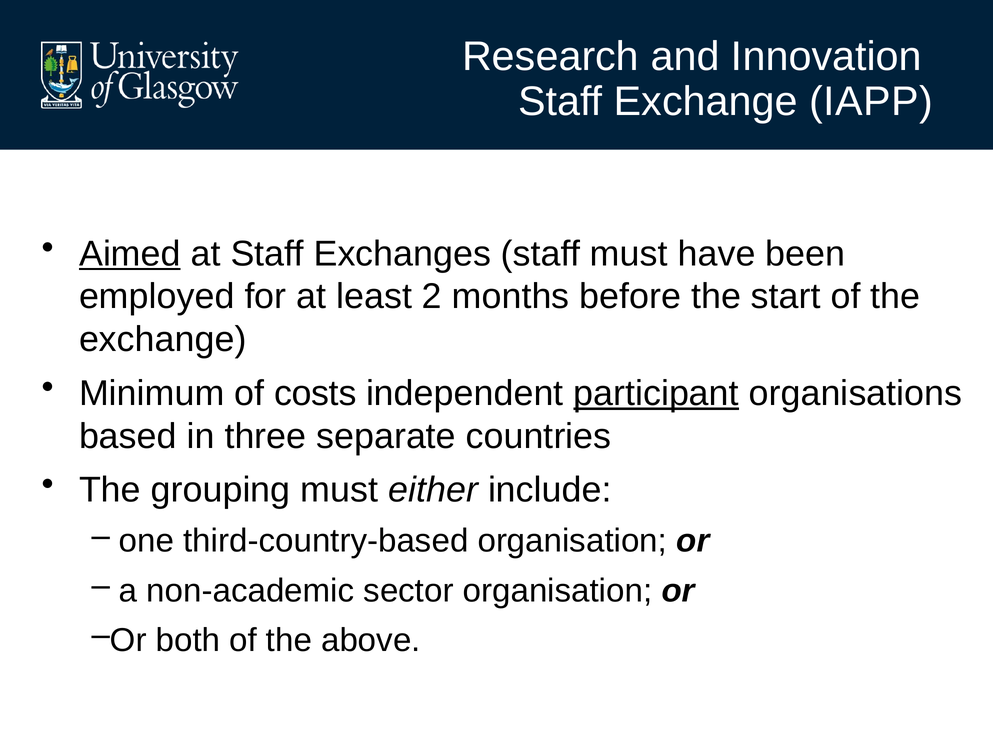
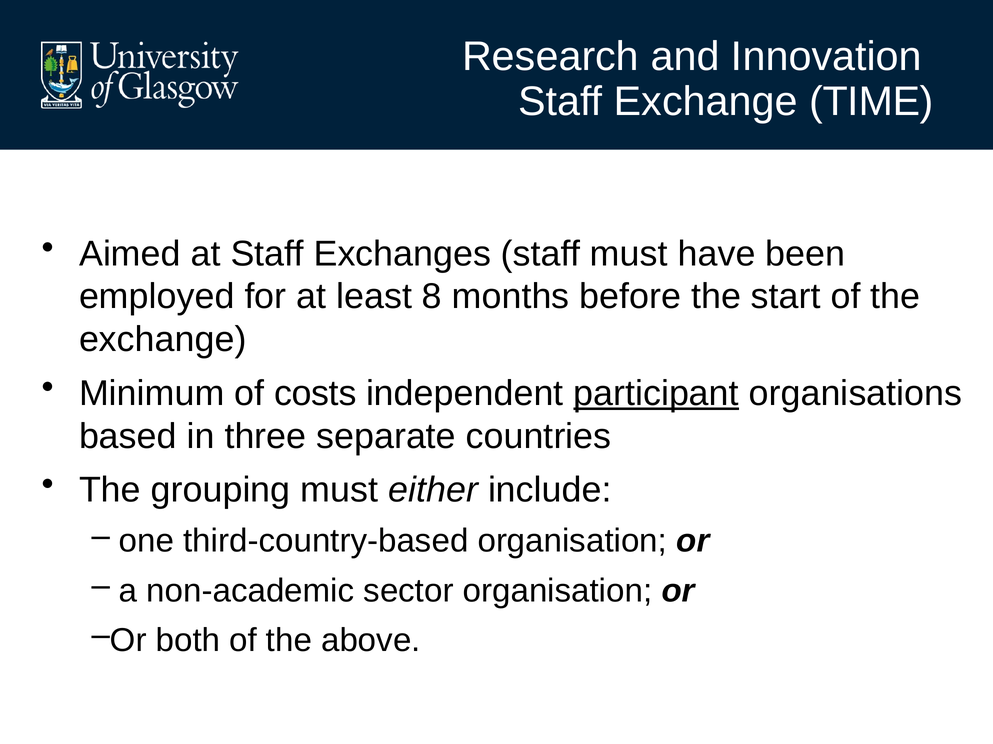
IAPP: IAPP -> TIME (871, 101)
Aimed underline: present -> none (130, 254)
2: 2 -> 8 (432, 297)
